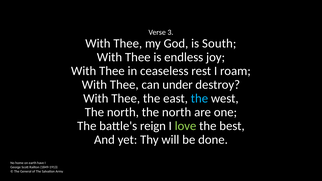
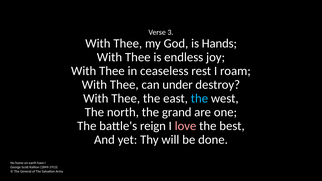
South: South -> Hands (219, 43)
north the north: north -> grand (177, 112)
love colour: light green -> pink (185, 126)
